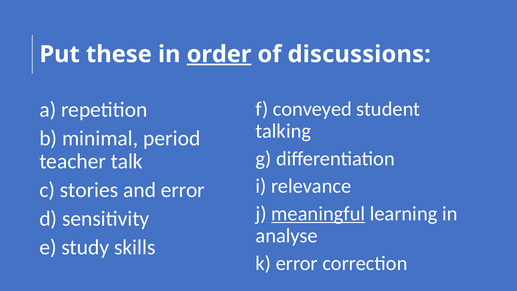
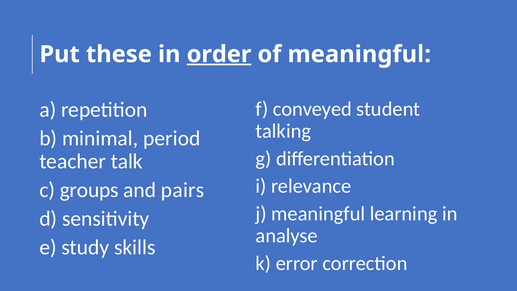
of discussions: discussions -> meaningful (359, 54)
stories: stories -> groups (89, 190)
and error: error -> pairs (183, 190)
meaningful underline: present -> none (318, 214)
